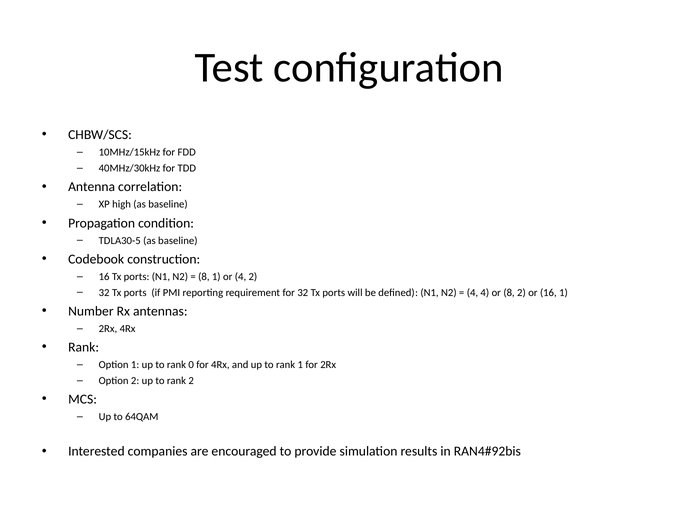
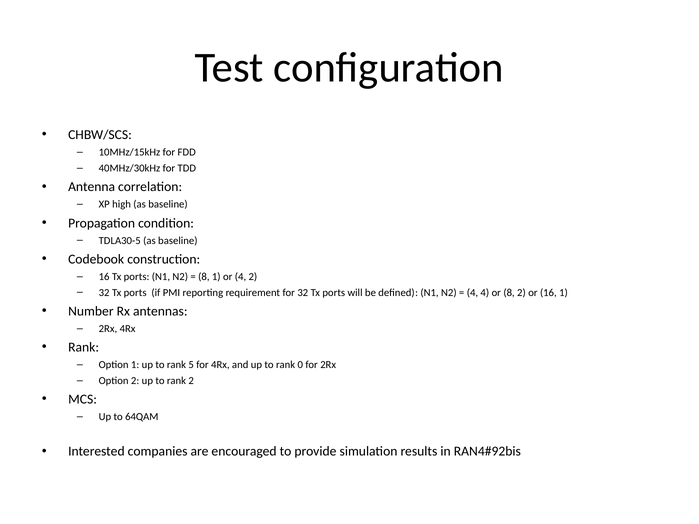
0: 0 -> 5 (191, 365)
rank 1: 1 -> 0 (300, 365)
